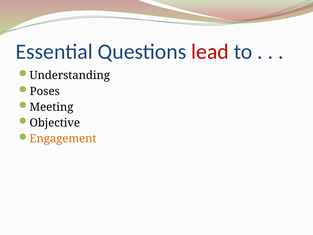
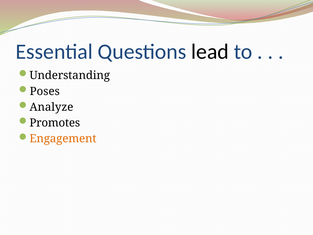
lead colour: red -> black (210, 52)
Meeting: Meeting -> Analyze (51, 107)
Objective: Objective -> Promotes (55, 123)
